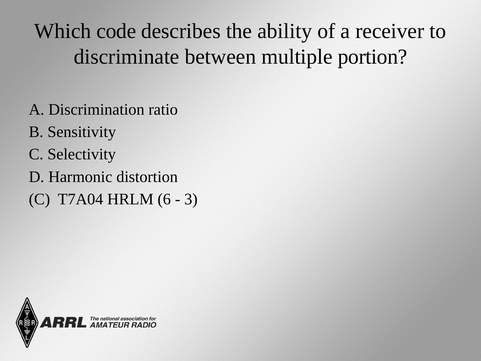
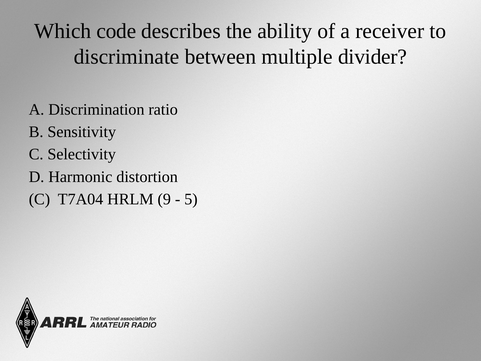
portion: portion -> divider (373, 57)
6: 6 -> 9 (164, 199)
3: 3 -> 5 (191, 199)
